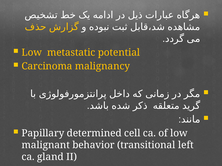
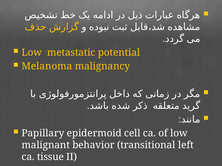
Carcinoma: Carcinoma -> Melanoma (47, 66)
determined: determined -> epidermoid (94, 134)
gland: gland -> tissue (50, 157)
